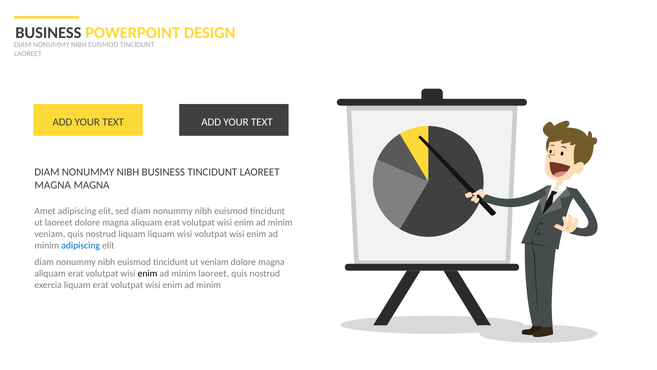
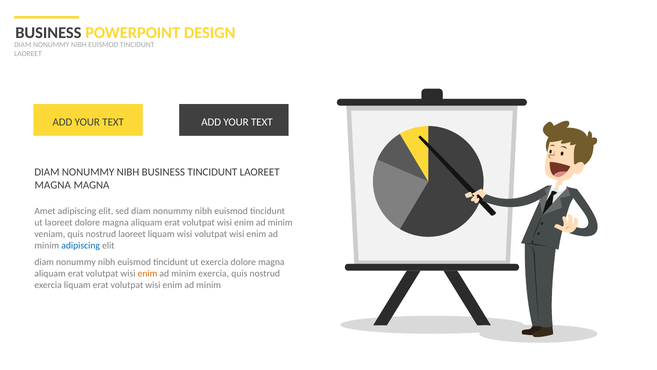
nostrud liquam: liquam -> laoreet (132, 234)
ut veniam: veniam -> exercia (215, 262)
enim colour: black -> orange (147, 273)
minim laoreet: laoreet -> exercia (214, 273)
